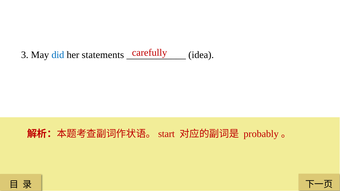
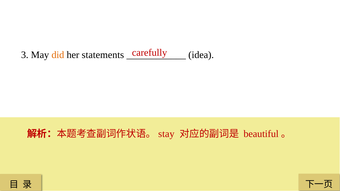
did colour: blue -> orange (58, 55)
start: start -> stay (166, 134)
probably: probably -> beautiful (261, 134)
